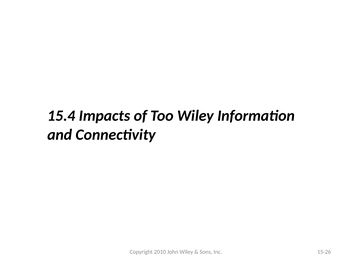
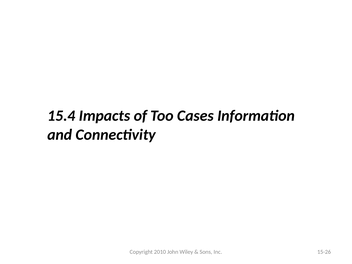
Too Wiley: Wiley -> Cases (195, 116)
